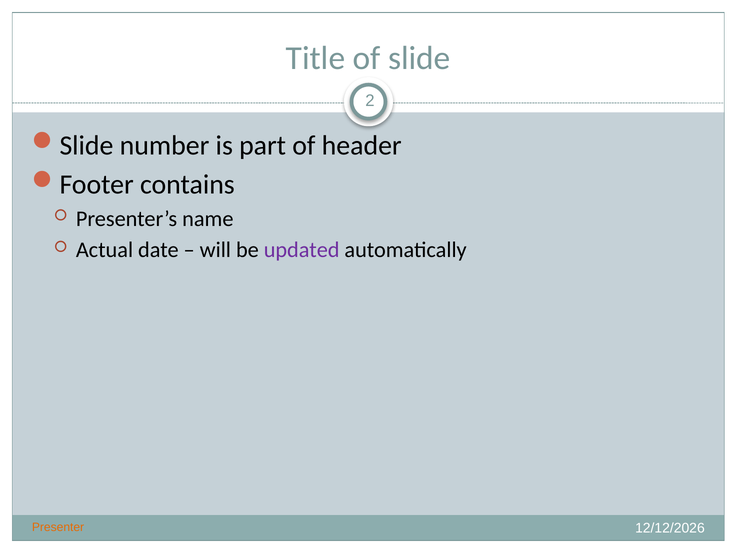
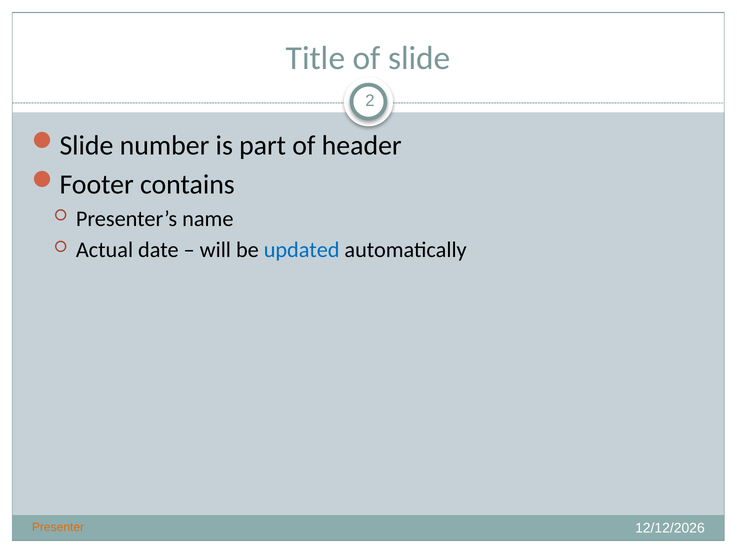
updated colour: purple -> blue (302, 250)
